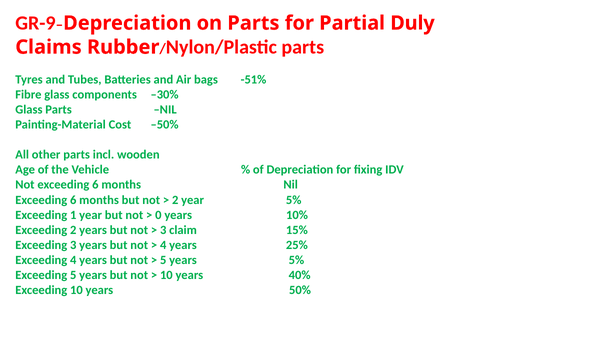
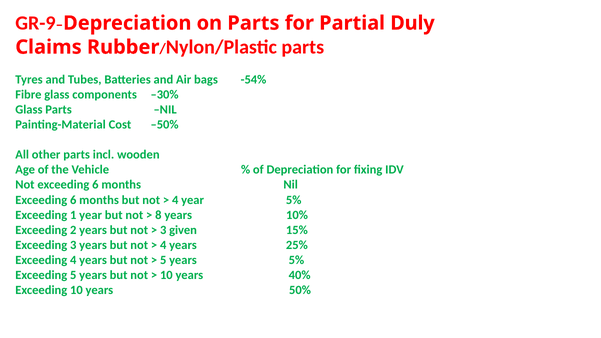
-51%: -51% -> -54% (254, 80)
2: 2 -> 4 (175, 200)
0: 0 -> 8 (158, 215)
claim: claim -> given (183, 230)
